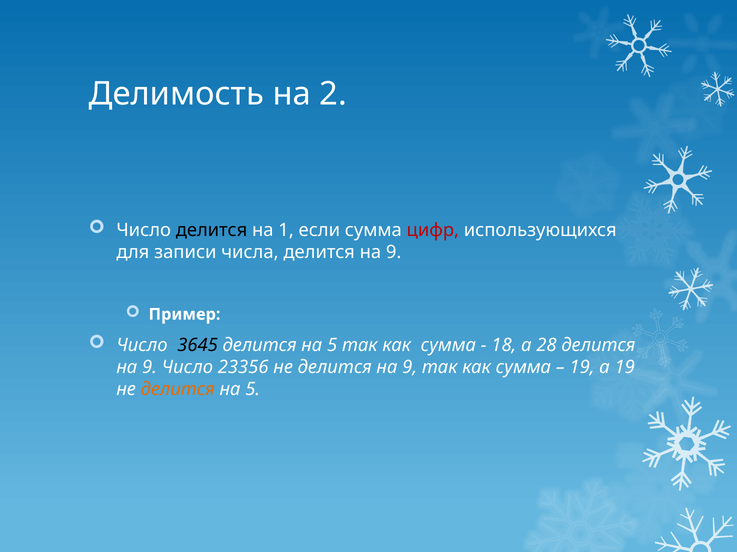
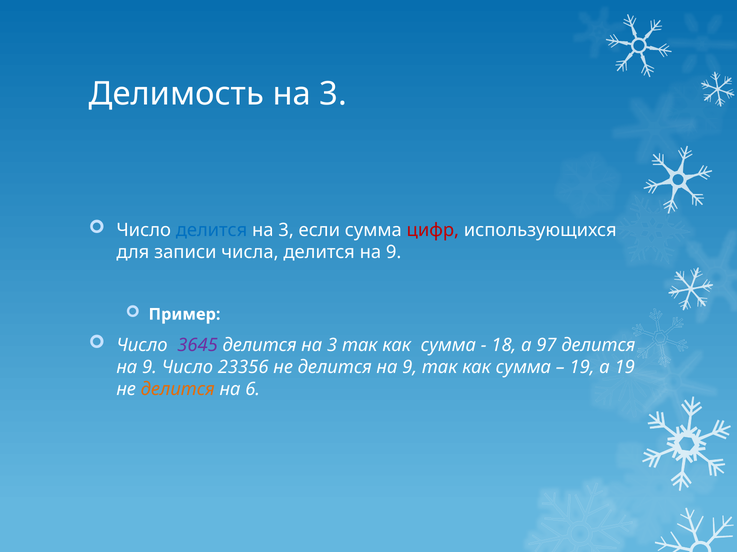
Делимость на 2: 2 -> 3 (333, 94)
делится colour: black -> blue (212, 231)
1: 1 -> 3 (286, 231)
3645 colour: black -> purple (198, 346)
5: 5 -> 3 (332, 346)
28: 28 -> 97 (547, 346)
5: 5 -> 6 (253, 390)
